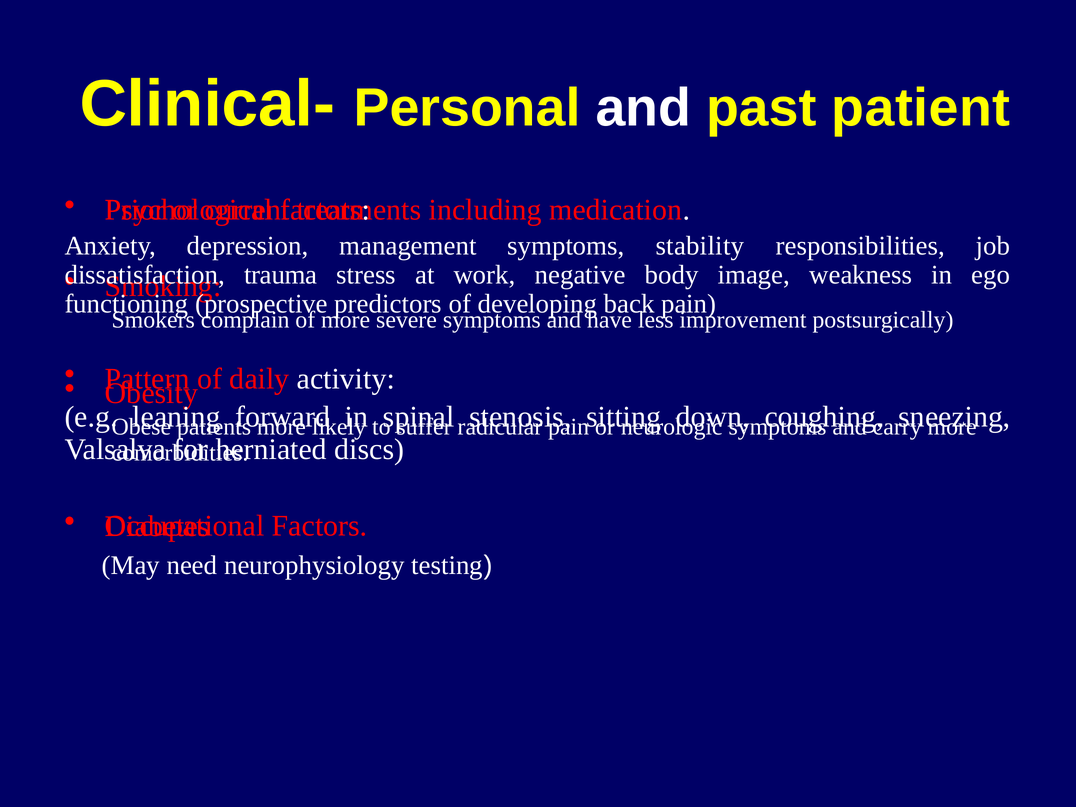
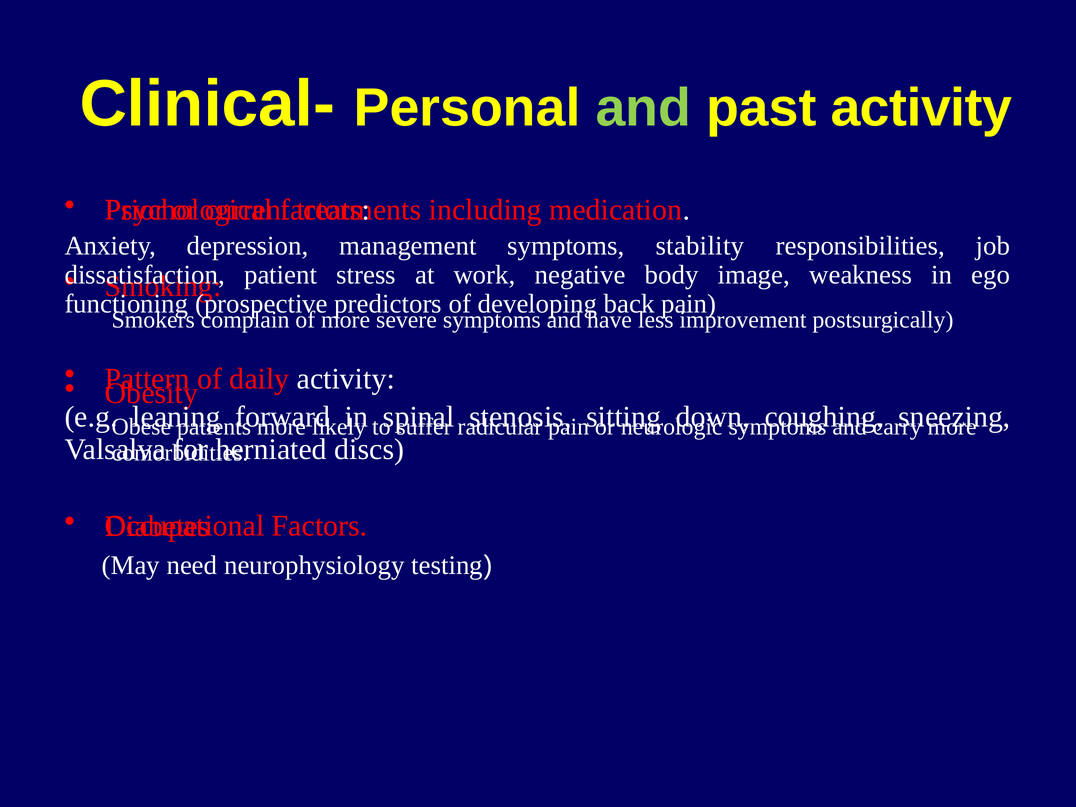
and colour: white -> light green (643, 108)
past patient: patient -> activity (921, 108)
trauma: trauma -> patient (281, 275)
